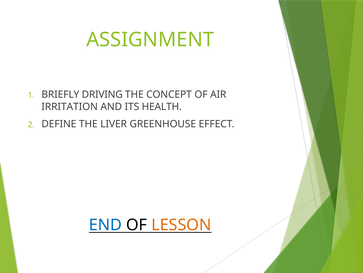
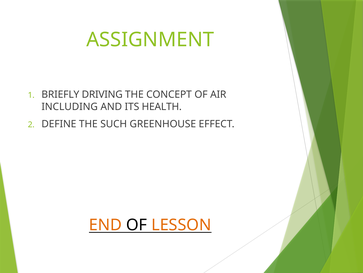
IRRITATION: IRRITATION -> INCLUDING (70, 106)
LIVER: LIVER -> SUCH (114, 124)
END colour: blue -> orange (105, 224)
